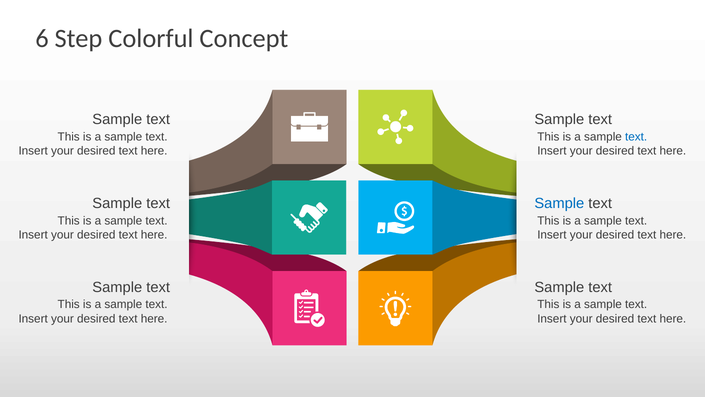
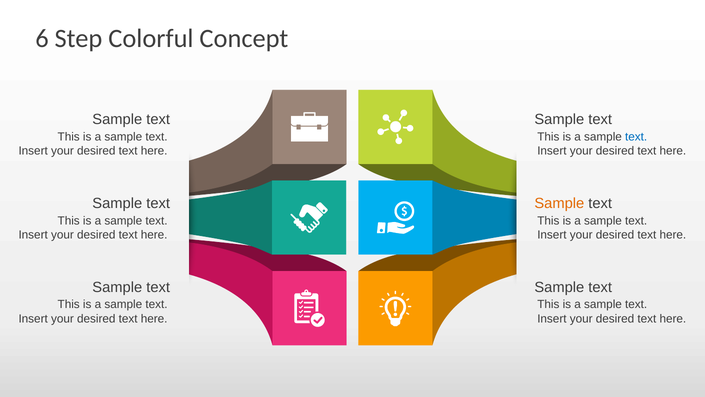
Sample colour: blue -> orange (559, 203)
